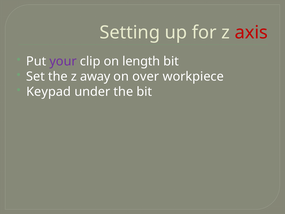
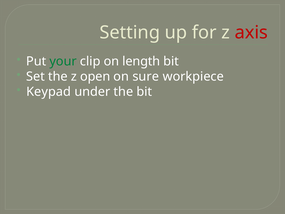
your colour: purple -> green (63, 61)
away: away -> open (95, 76)
over: over -> sure (146, 76)
